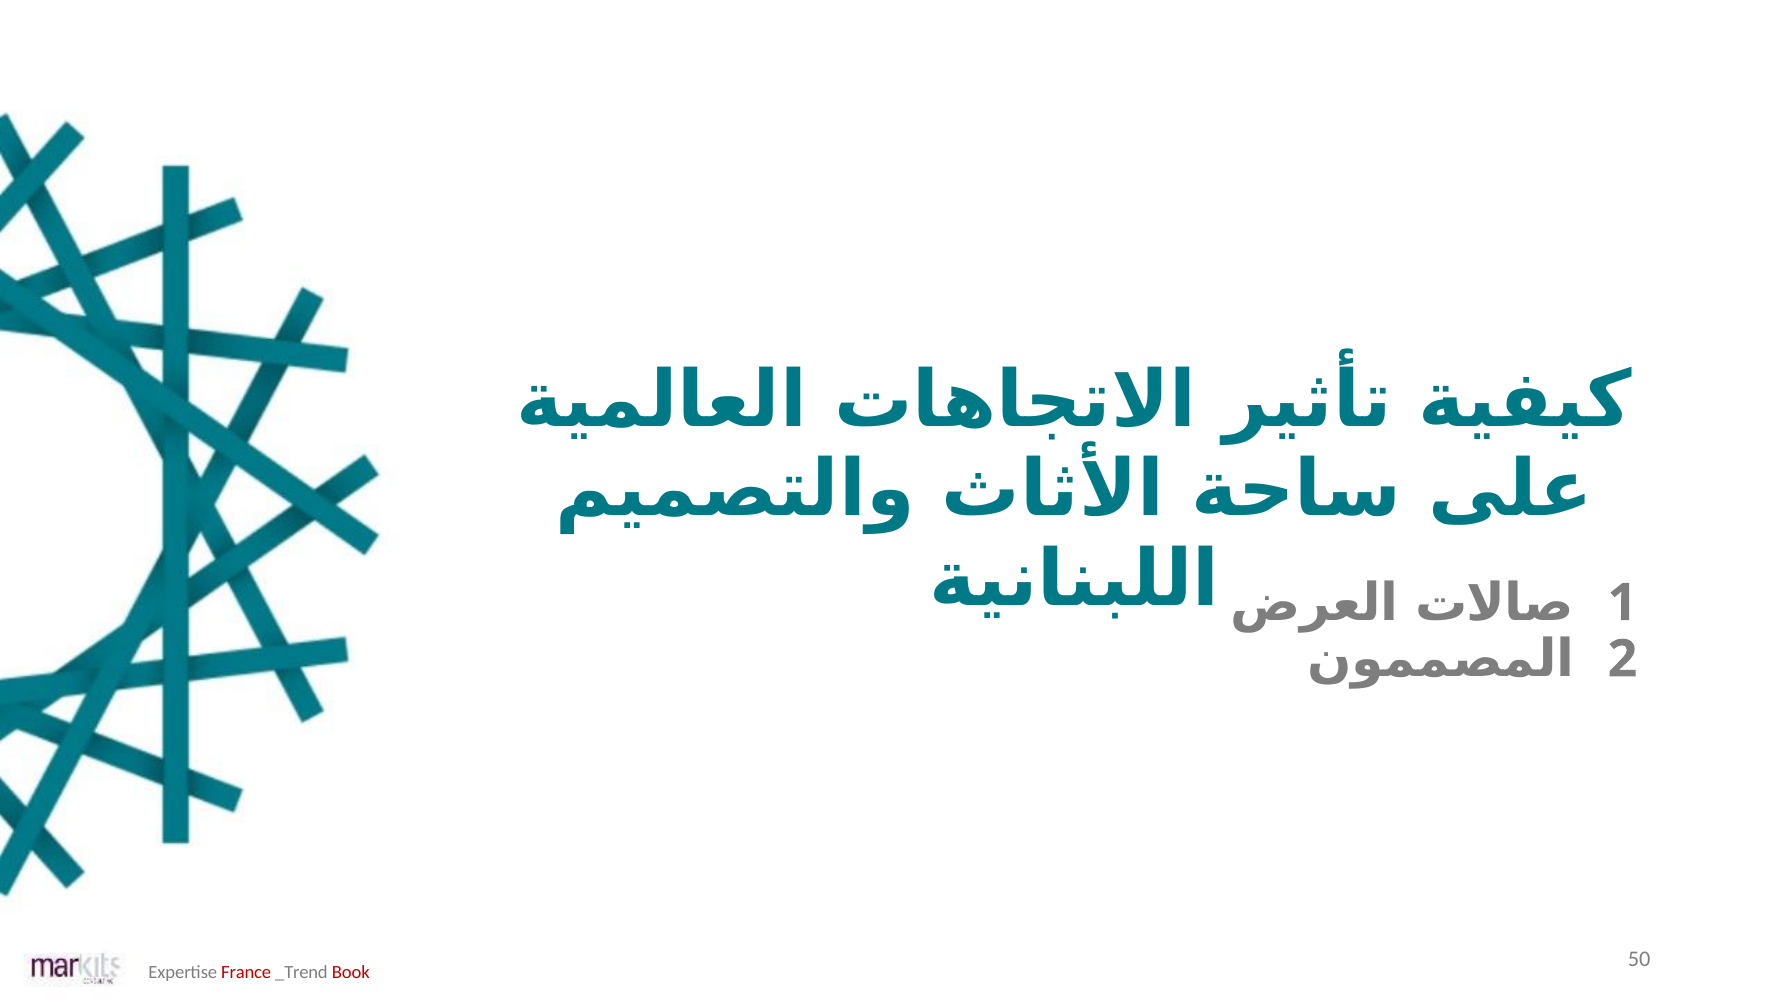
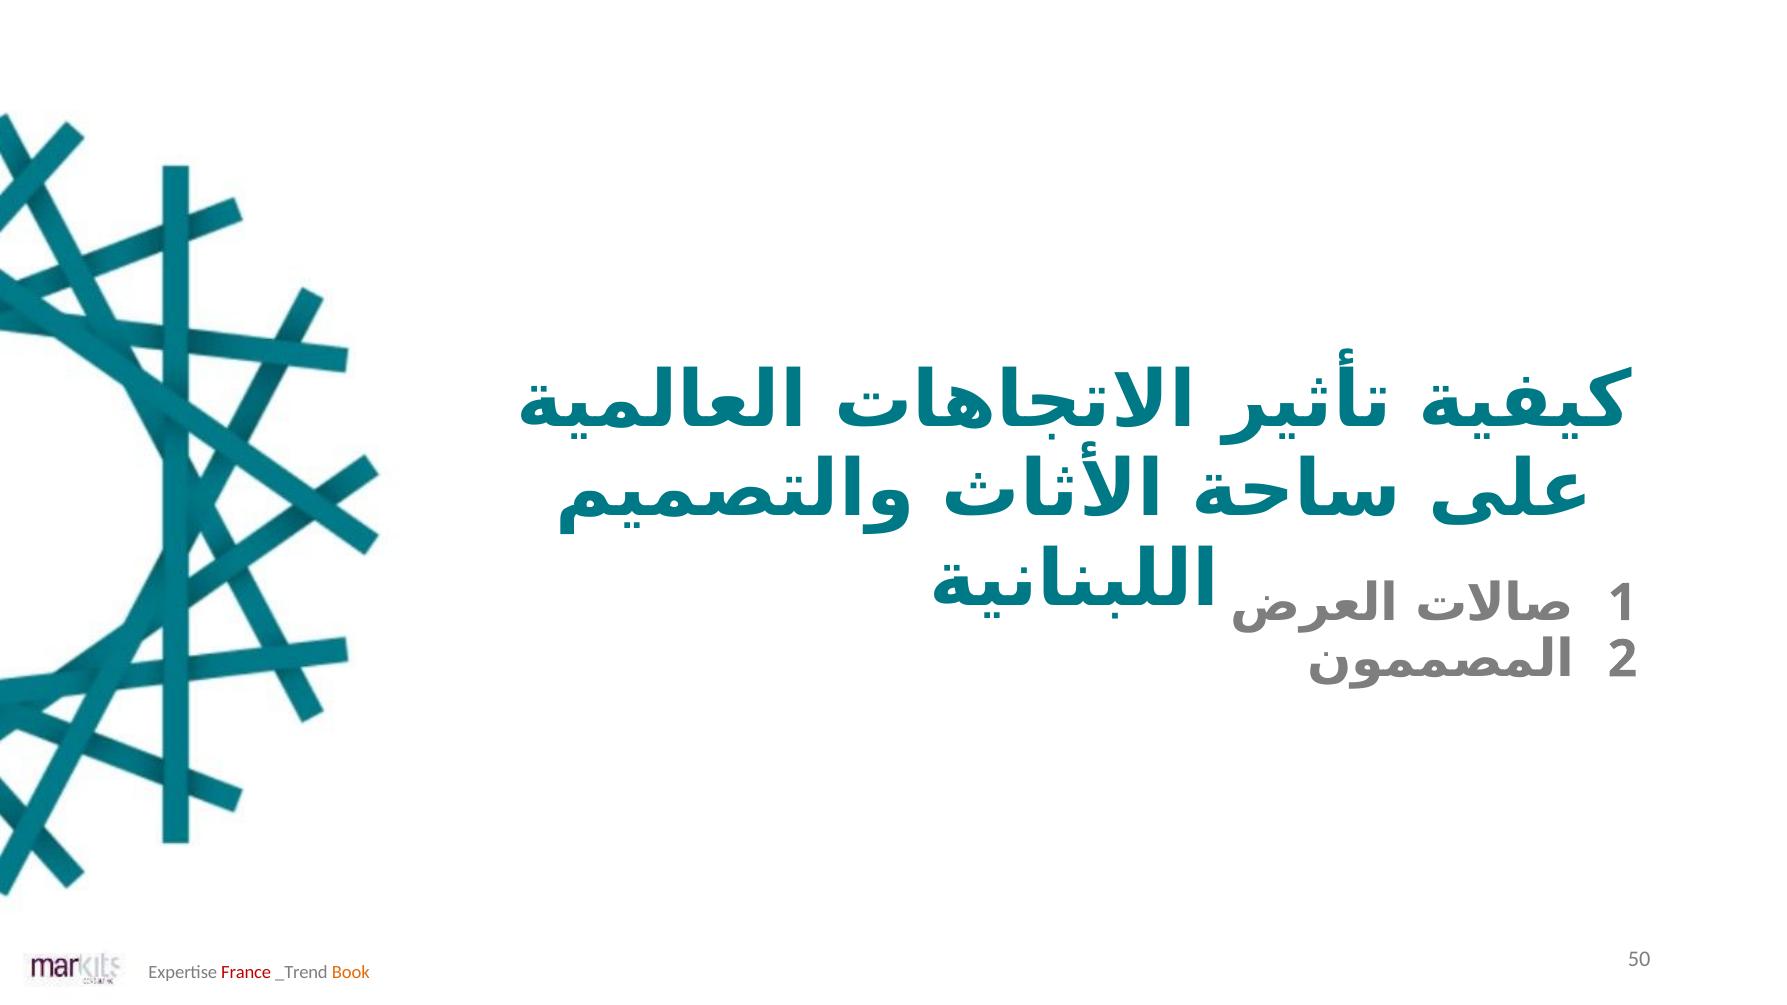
Book colour: red -> orange (351, 973)
